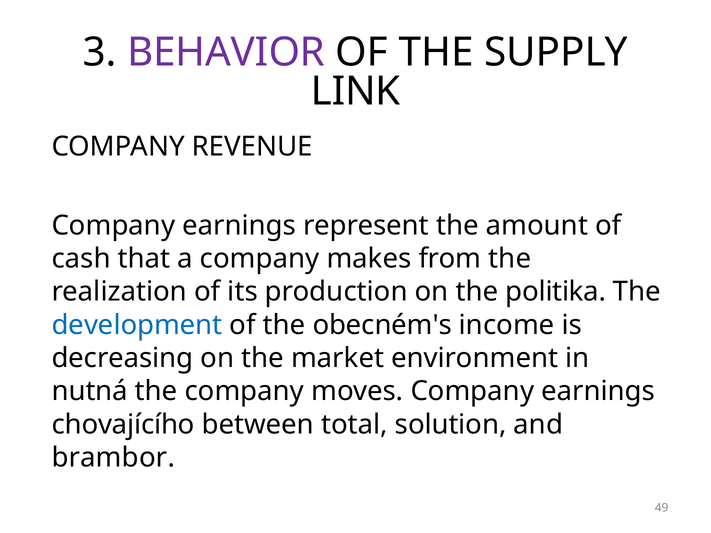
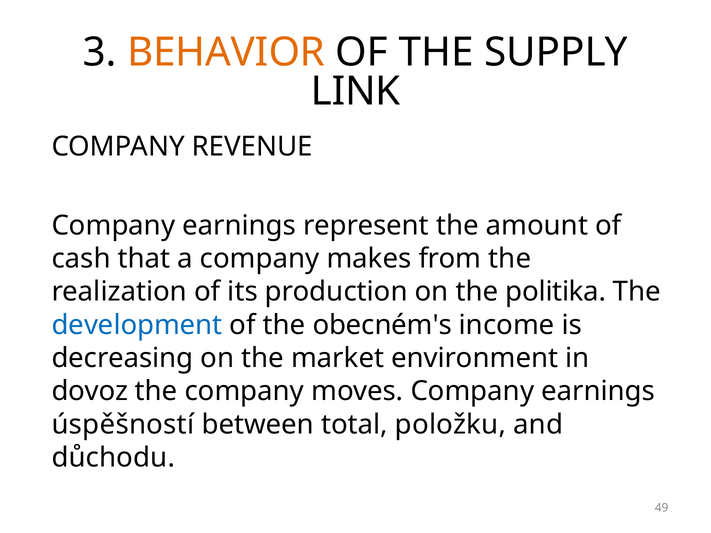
BEHAVIOR colour: purple -> orange (226, 52)
nutná: nutná -> dovoz (90, 392)
chovajícího: chovajícího -> úspěšností (123, 425)
solution: solution -> položku (451, 425)
brambor: brambor -> důchodu (113, 458)
